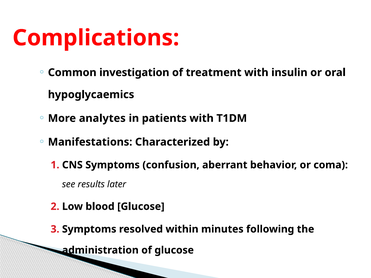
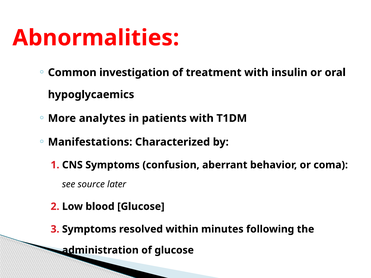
Complications: Complications -> Abnormalities (96, 38)
results: results -> source (91, 185)
